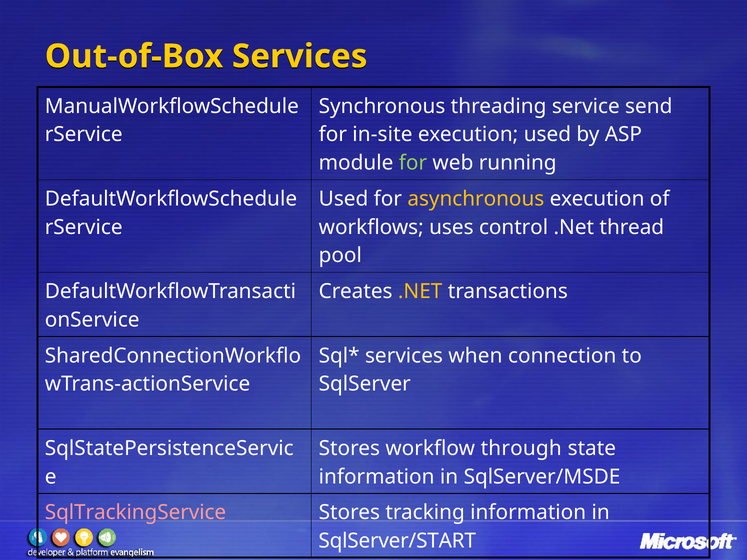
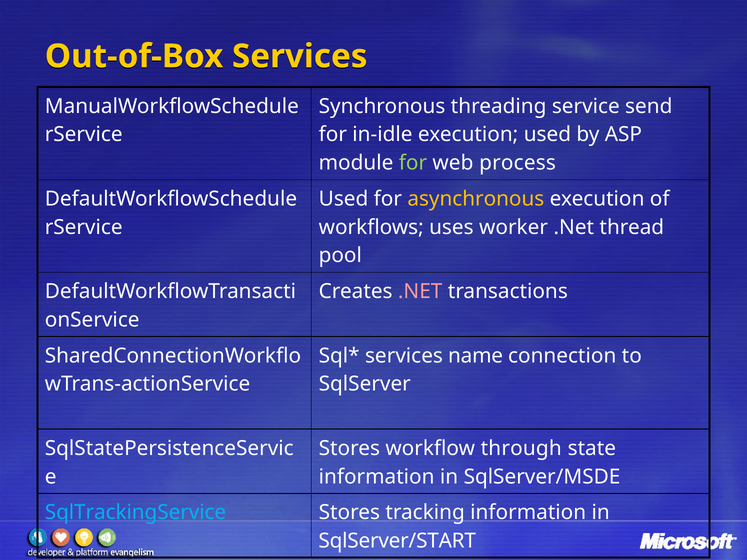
in-site: in-site -> in-idle (382, 135)
running: running -> process (518, 163)
control: control -> worker (514, 227)
.NET colour: yellow -> pink (420, 292)
when: when -> name (476, 356)
SqlTrackingService colour: pink -> light blue (135, 513)
